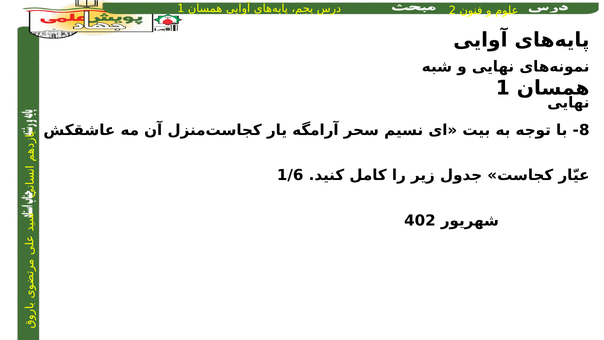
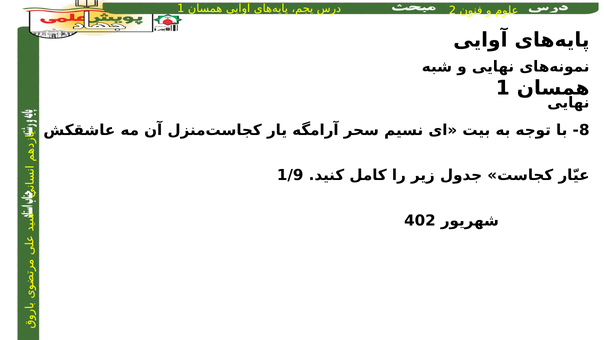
1/6: 1/6 -> 1/9 (290, 175)
